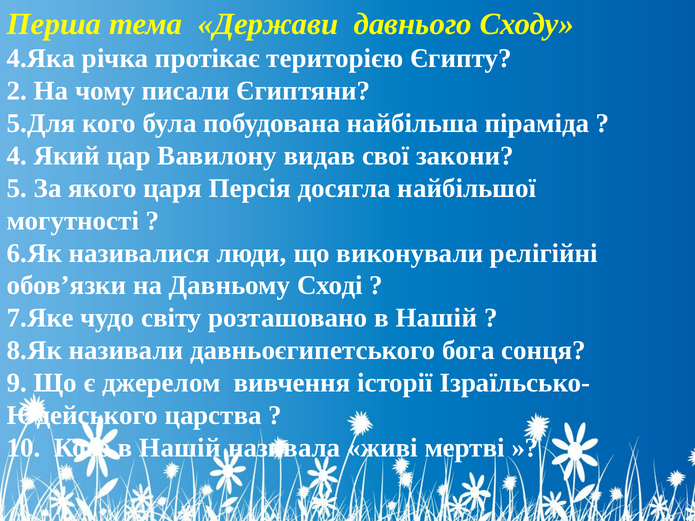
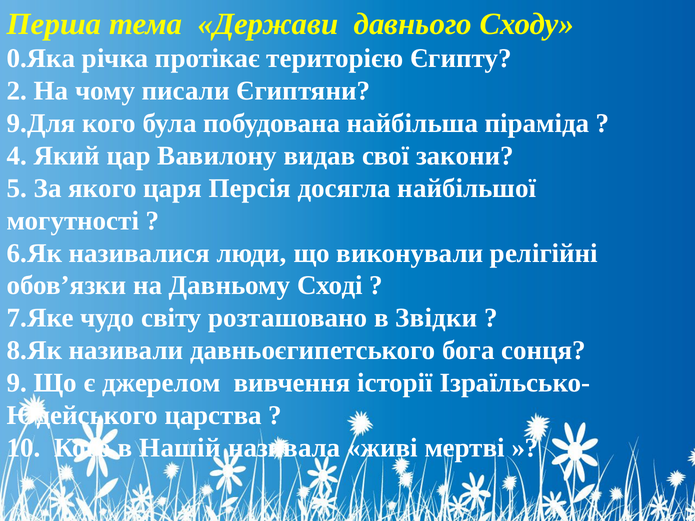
4.Яка: 4.Яка -> 0.Яка (41, 59)
5.Для: 5.Для -> 9.Для (41, 123)
розташовано в Нашій: Нашій -> Звідки (436, 318)
